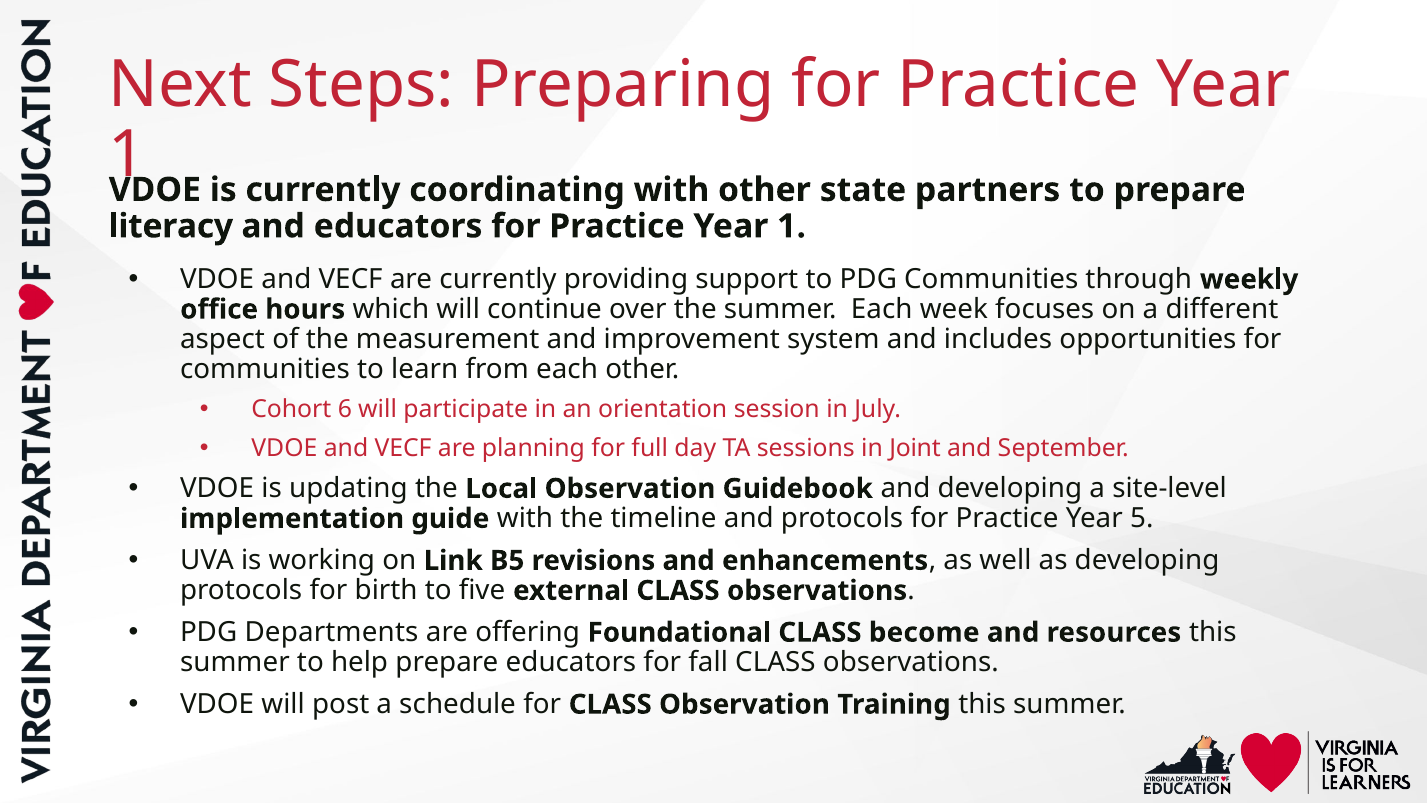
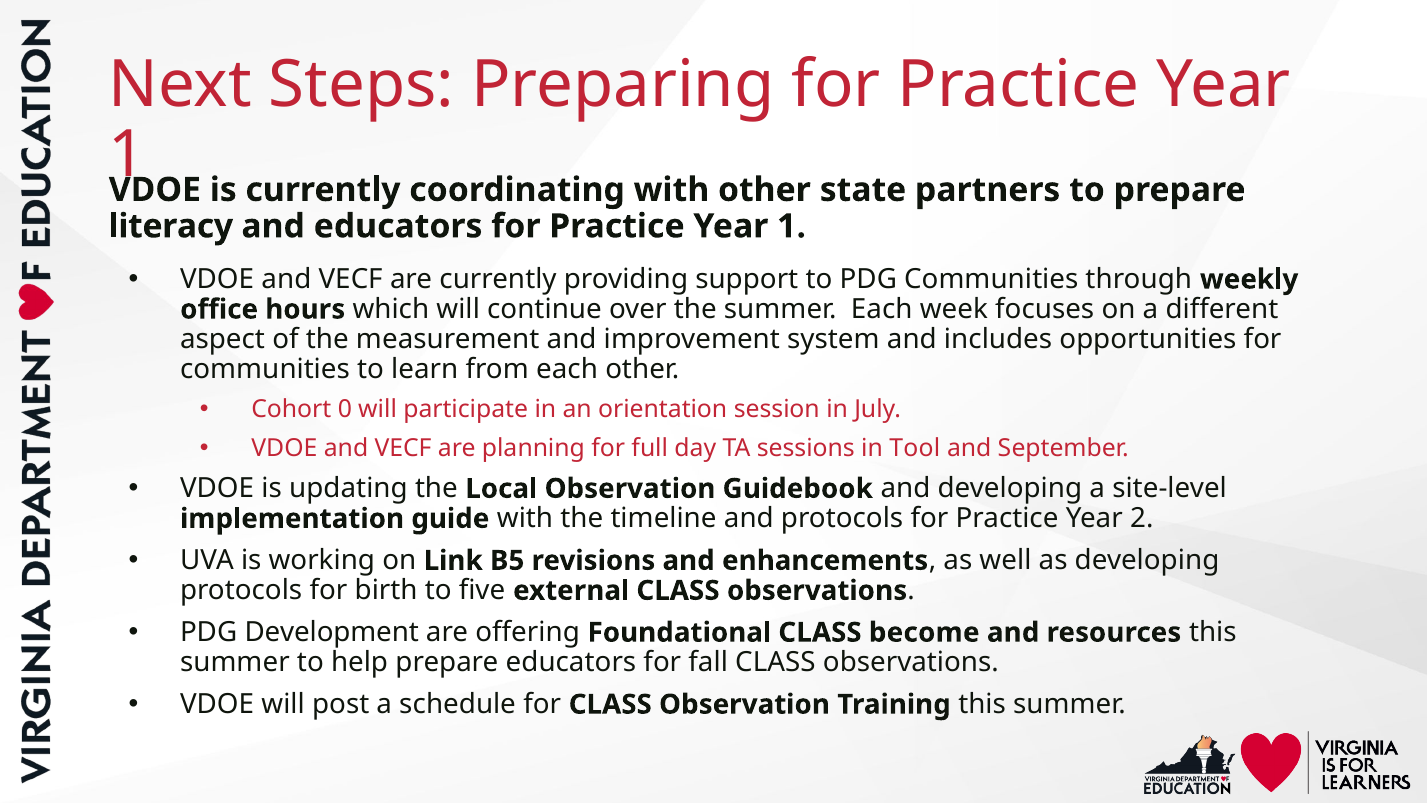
6: 6 -> 0 (345, 410)
Joint: Joint -> Tool (915, 448)
5: 5 -> 2 (1142, 518)
Departments: Departments -> Development (332, 632)
